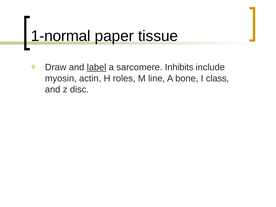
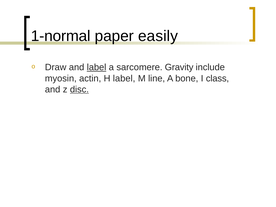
tissue: tissue -> easily (158, 36)
Inhibits: Inhibits -> Gravity (179, 67)
H roles: roles -> label (124, 78)
disc underline: none -> present (79, 89)
